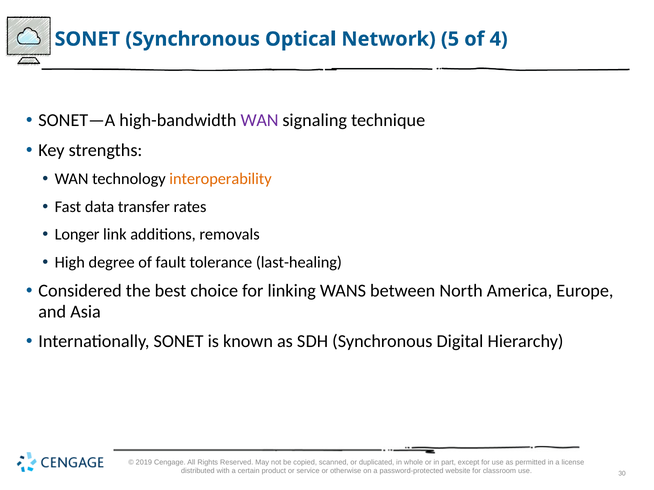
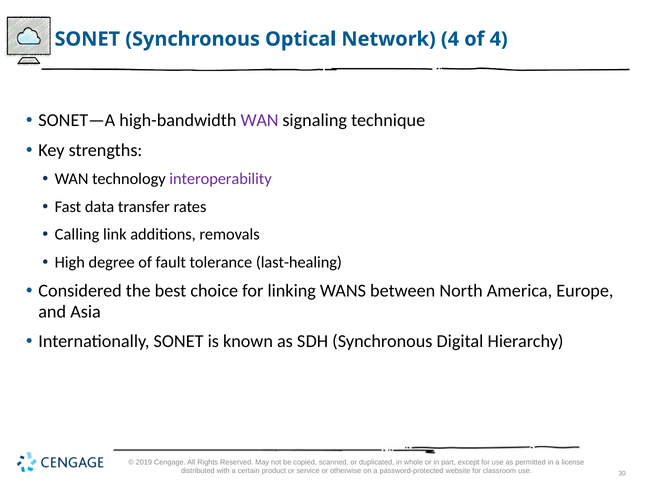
Network 5: 5 -> 4 (450, 39)
interoperability colour: orange -> purple (221, 179)
Longer: Longer -> Calling (77, 235)
